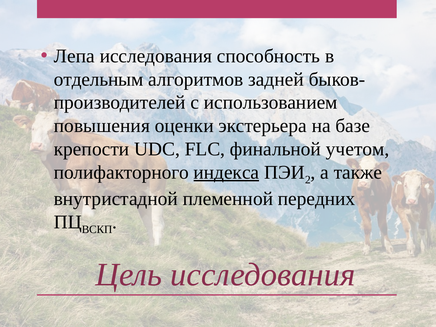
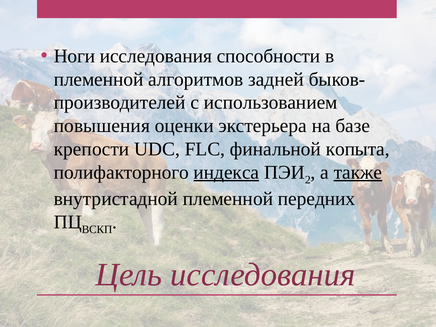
Лепа: Лепа -> Ноги (74, 56)
способность: способность -> способности (269, 56)
отдельным: отдельным -> племенной (99, 79)
учетом: учетом -> копыта (358, 149)
также underline: none -> present (358, 172)
